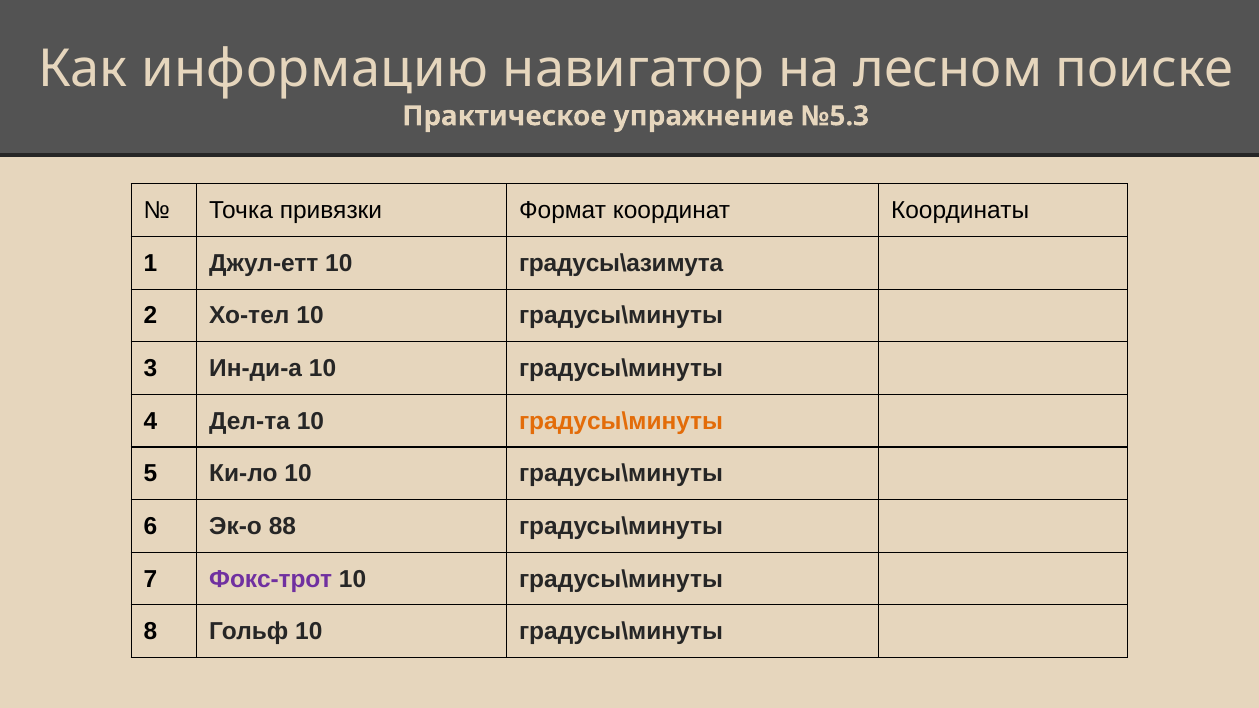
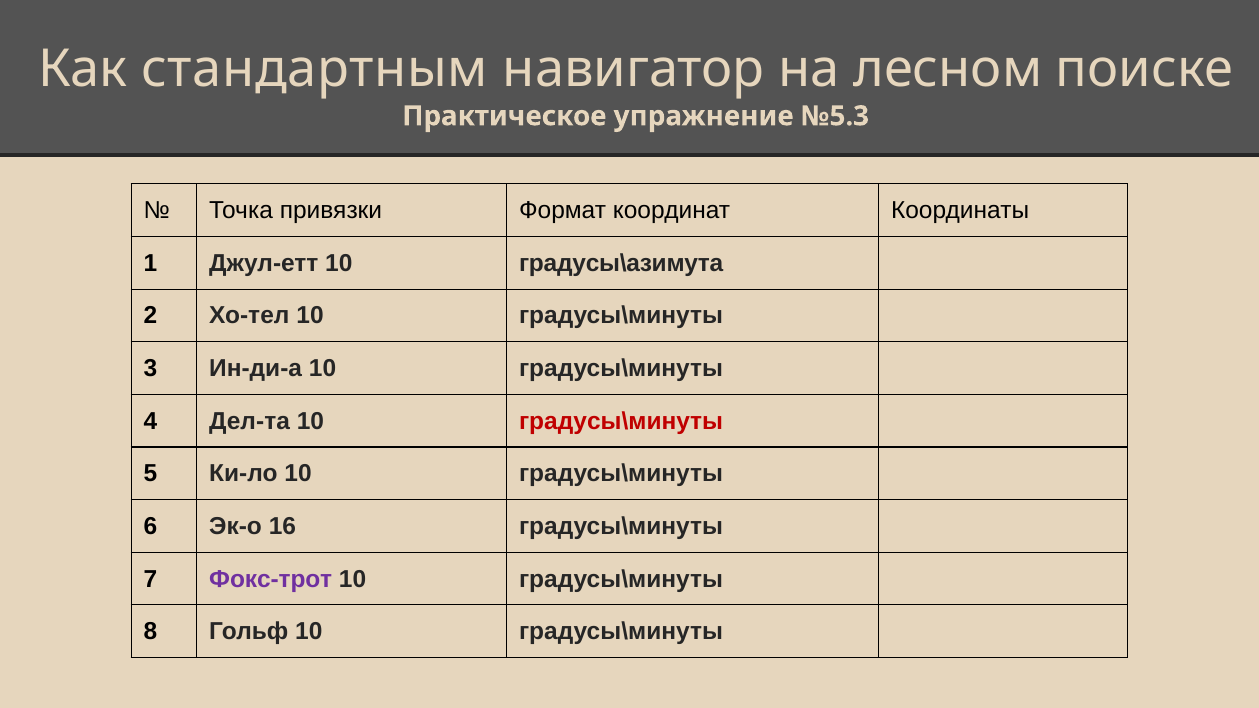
информацию: информацию -> стандартным (315, 70)
градусы\минуты colour: orange -> red (621, 421)
88: 88 -> 16 (282, 527)
